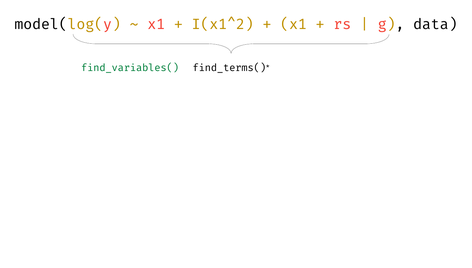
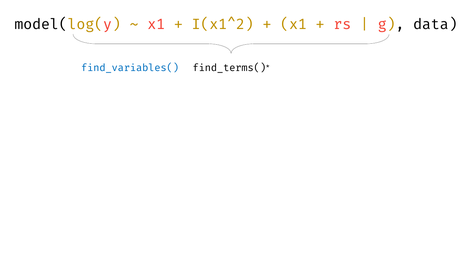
find_variables( colour: green -> blue (130, 68)
